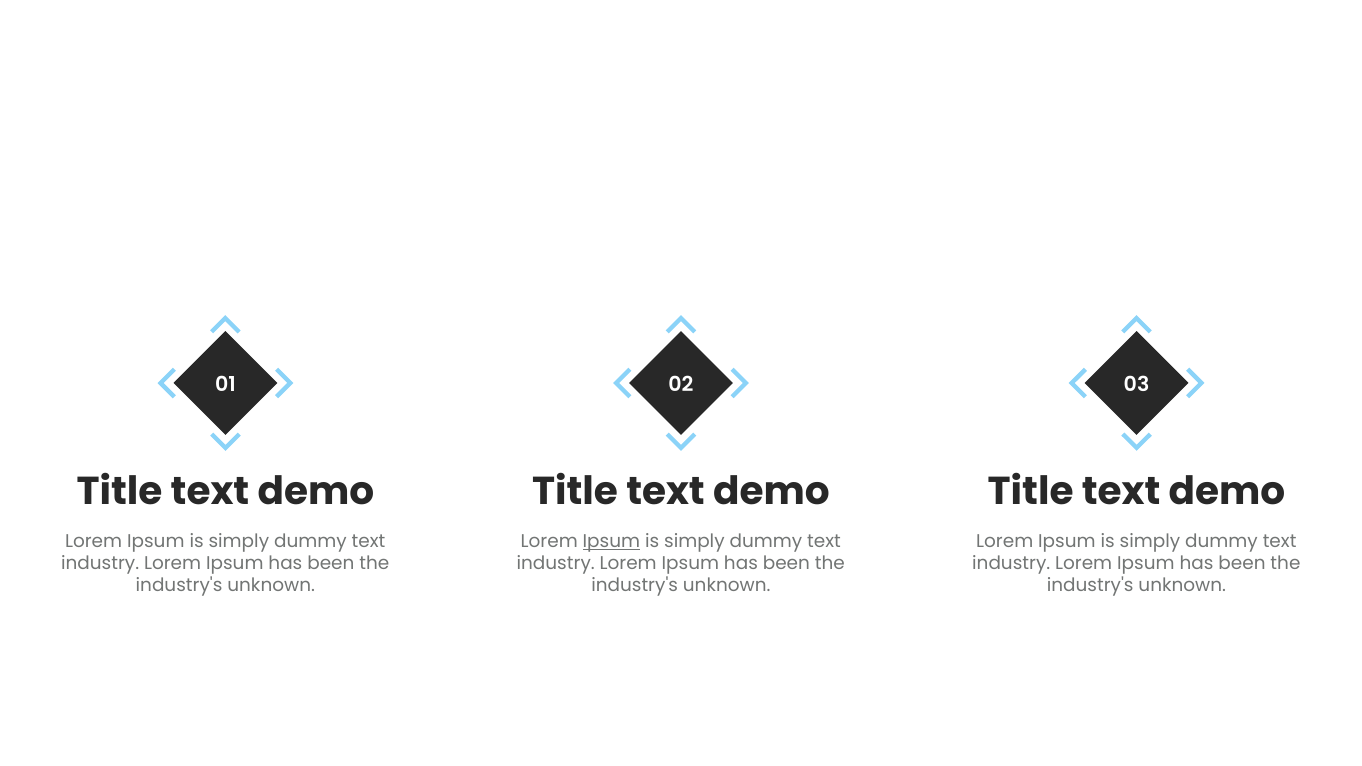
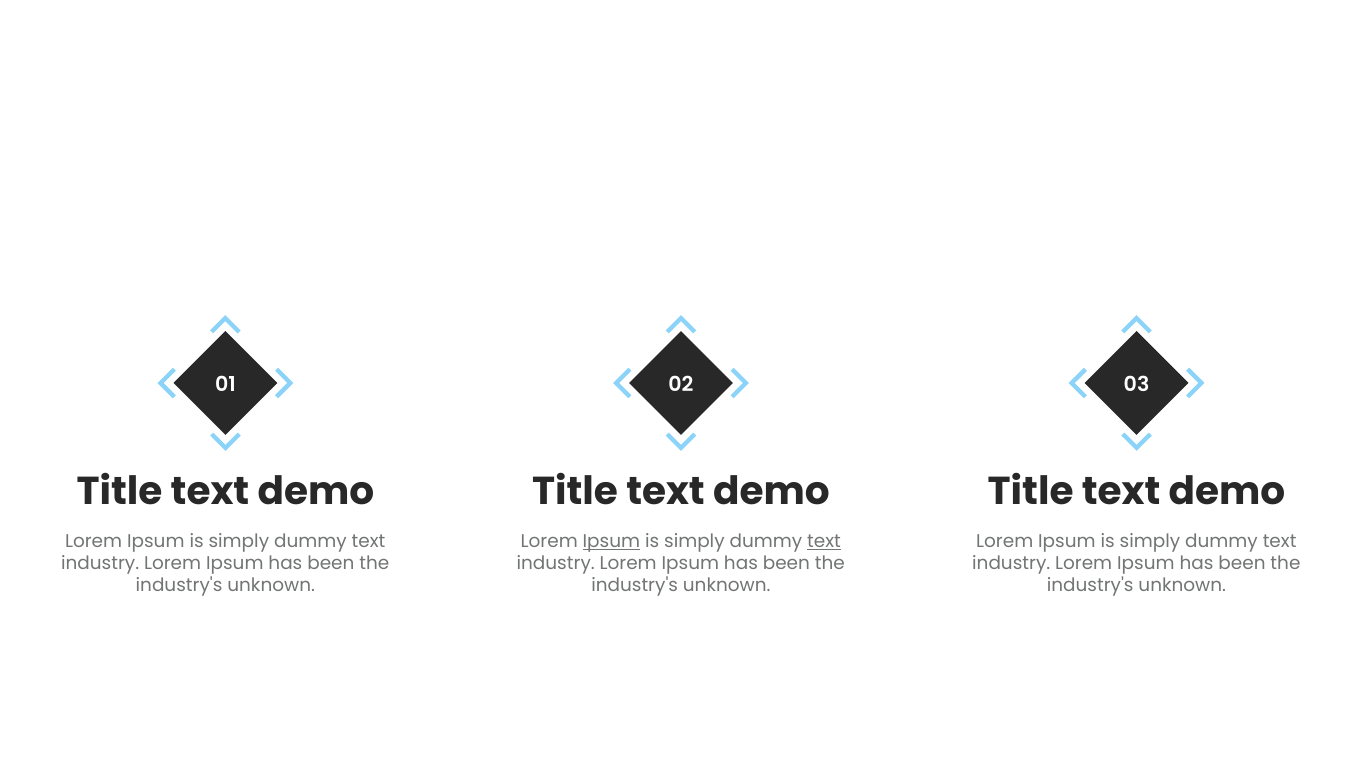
text underline: none -> present (824, 541)
